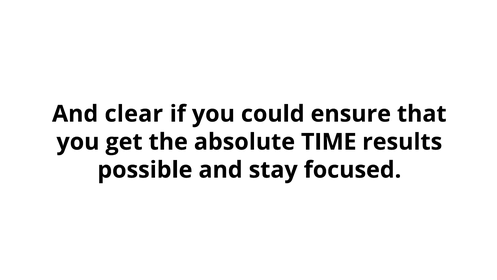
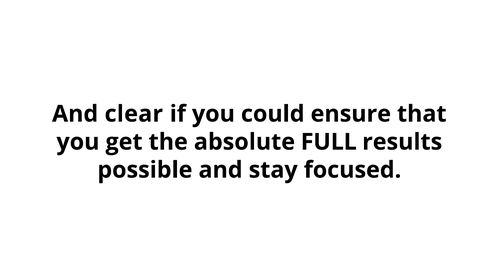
TIME: TIME -> FULL (329, 142)
